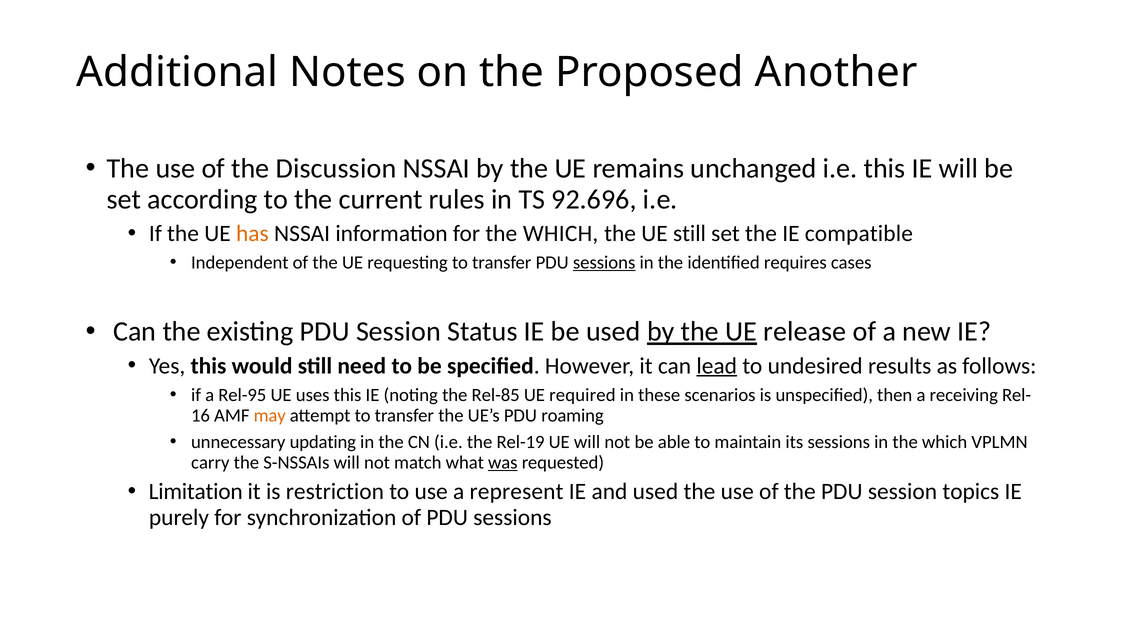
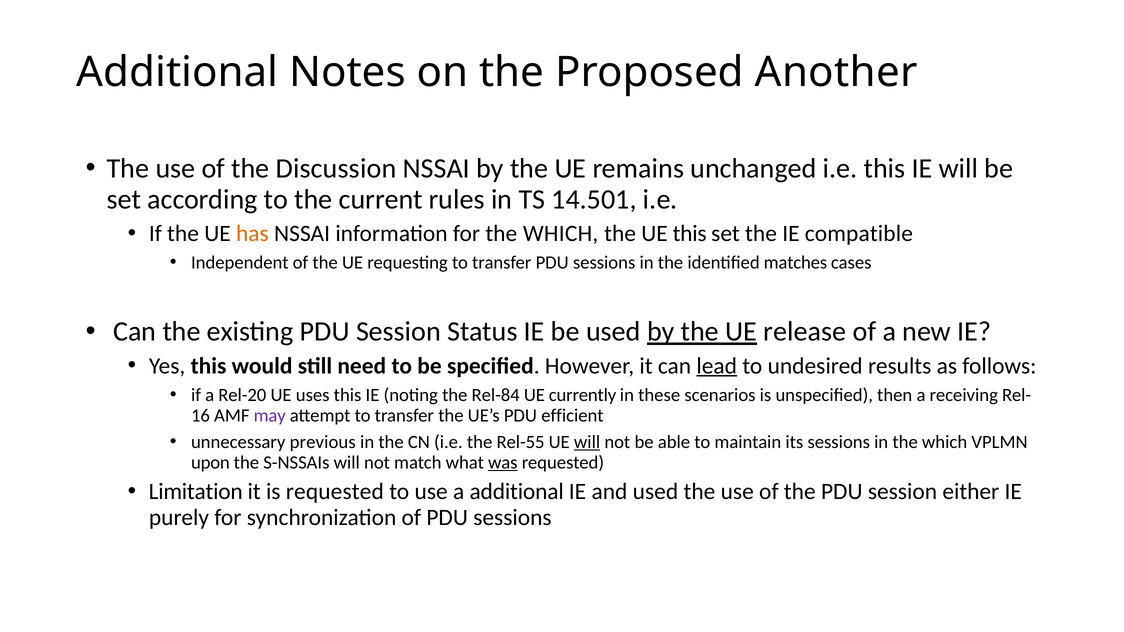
92.696: 92.696 -> 14.501 (594, 199)
UE still: still -> this (690, 234)
sessions underline: present -> none (604, 263)
requires: requires -> matches (795, 263)
Rel-95: Rel-95 -> Rel-20 (242, 395)
Rel-85: Rel-85 -> Rel-84 (496, 395)
required: required -> currently (583, 395)
may colour: orange -> purple (270, 416)
roaming: roaming -> efficient (572, 416)
updating: updating -> previous (323, 442)
Rel-19: Rel-19 -> Rel-55 (521, 442)
will underline: none -> present (587, 442)
carry: carry -> upon (210, 463)
is restriction: restriction -> requested (335, 492)
a represent: represent -> additional (517, 492)
topics: topics -> either (971, 492)
